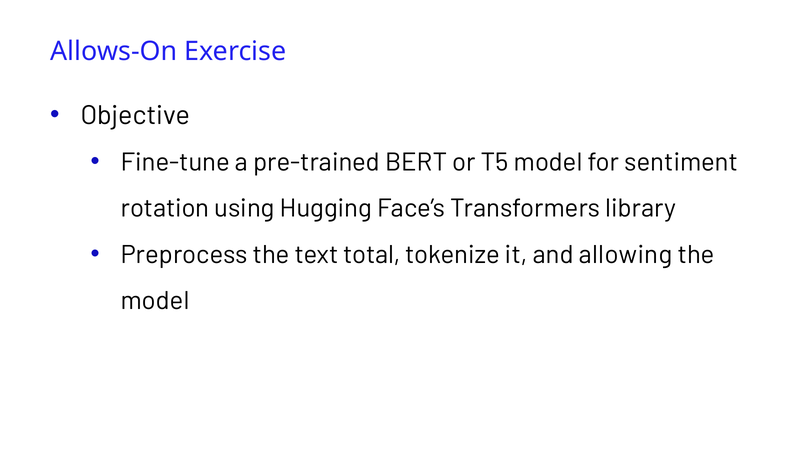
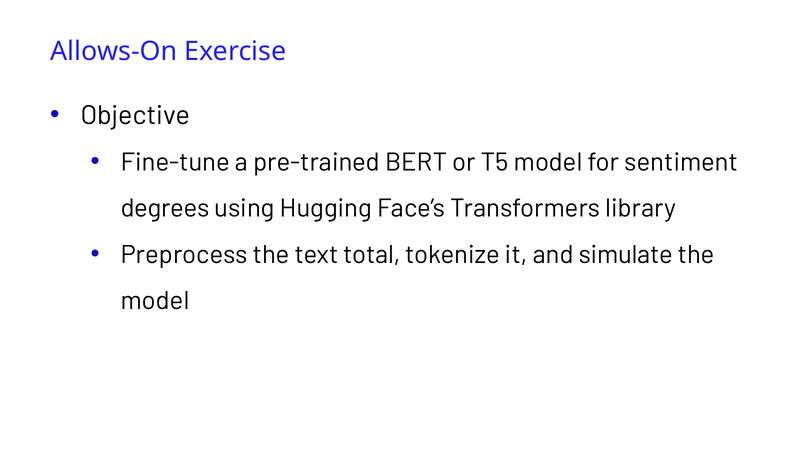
rotation: rotation -> degrees (165, 208)
allowing: allowing -> simulate (626, 255)
